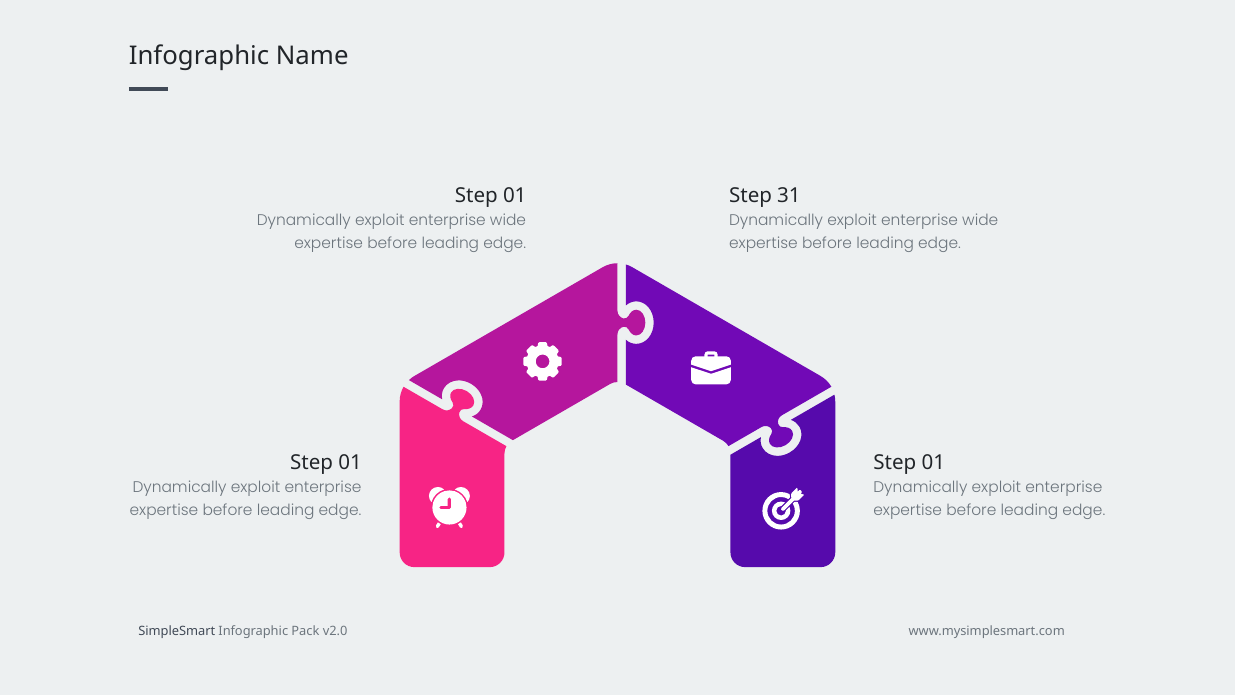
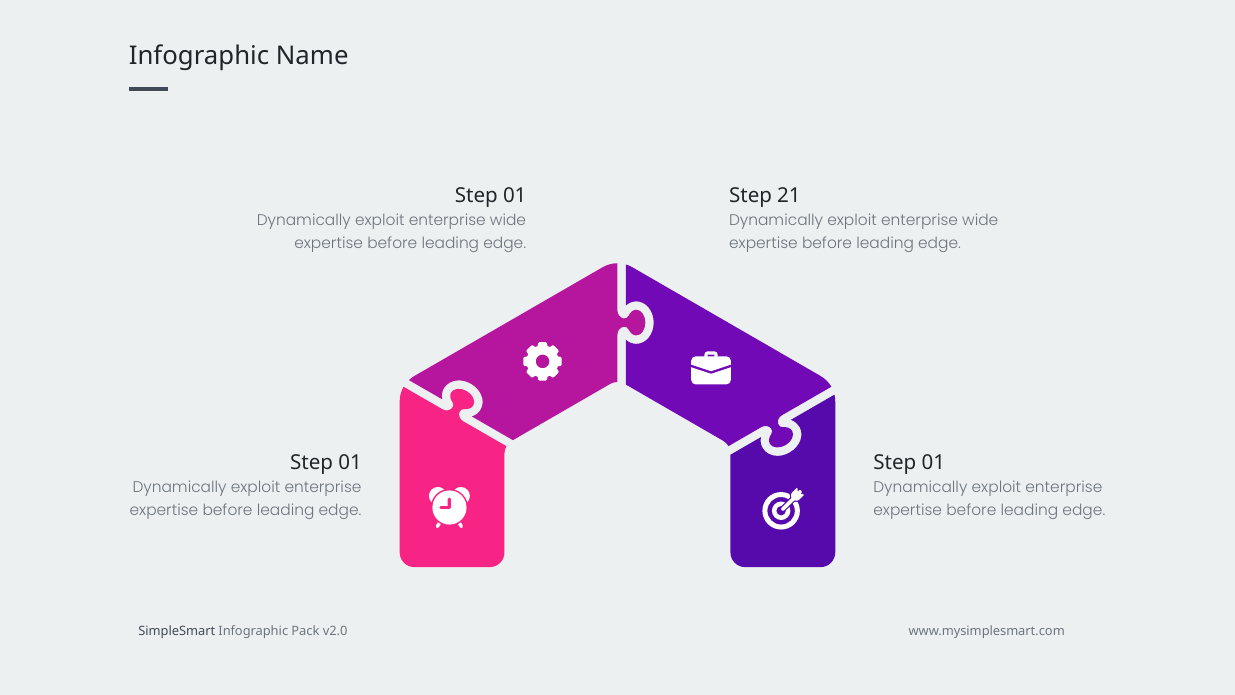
31: 31 -> 21 (789, 196)
